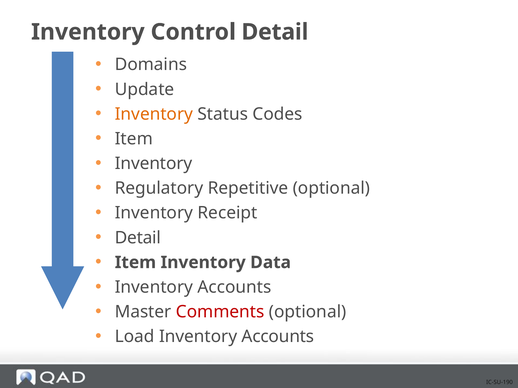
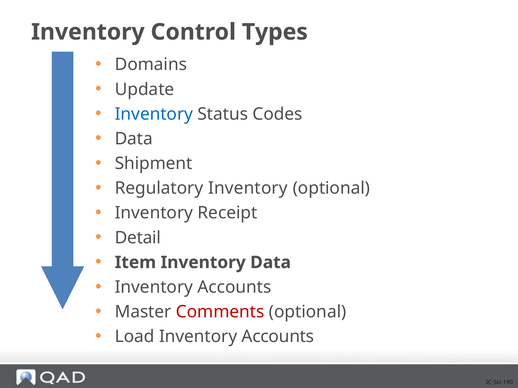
Control Detail: Detail -> Types (275, 32)
Inventory colour: orange -> blue (154, 114)
Item: Item -> Data (134, 139)
Inventory: Inventory -> Shipment (154, 164)
Regulatory Repetitive: Repetitive -> Inventory (248, 188)
